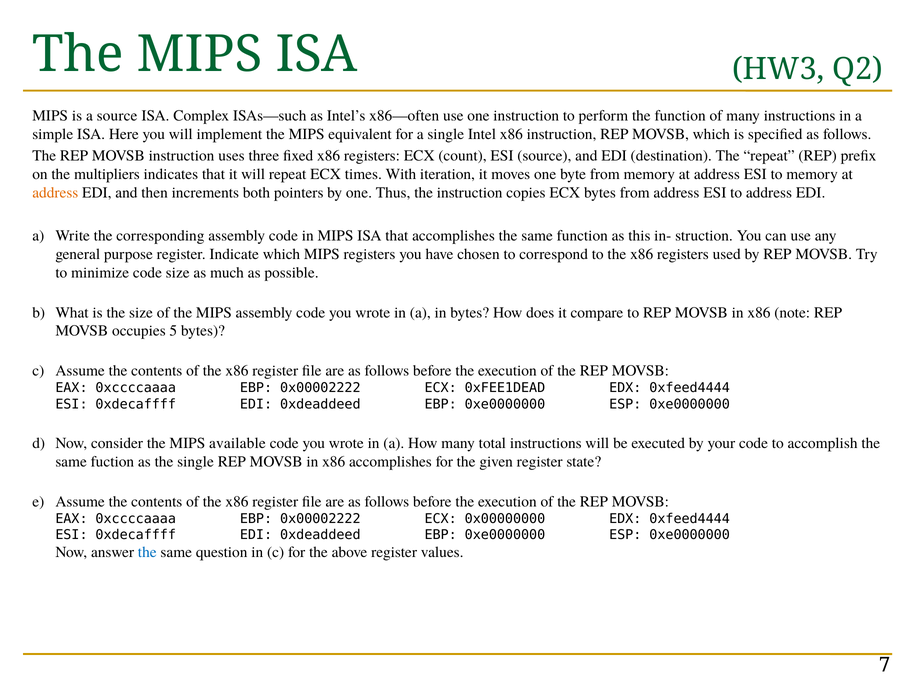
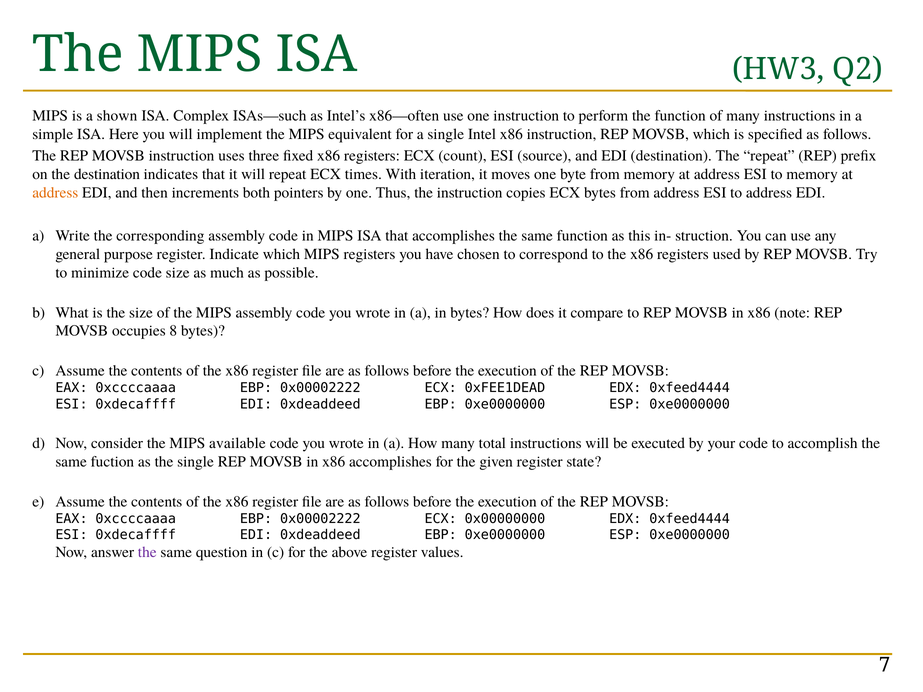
a source: source -> shown (117, 116)
the multipliers: multipliers -> destination (107, 174)
5: 5 -> 8 (173, 331)
the colour: blue -> purple (147, 553)
